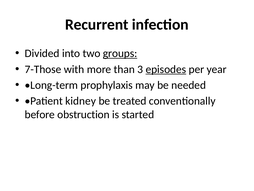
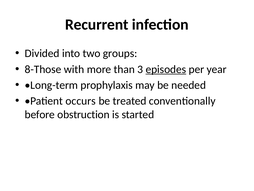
groups underline: present -> none (120, 53)
7-Those: 7-Those -> 8-Those (43, 69)
kidney: kidney -> occurs (81, 101)
